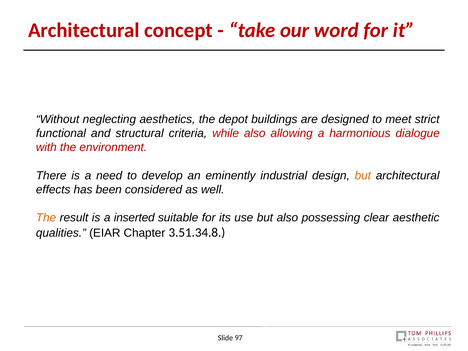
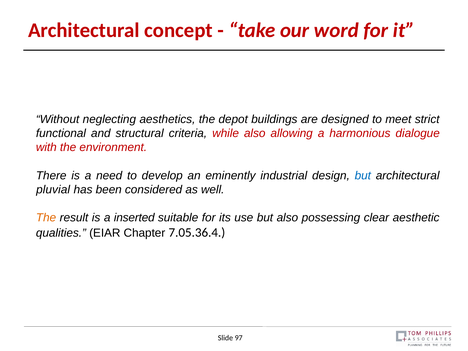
but colour: orange -> blue (363, 176)
effects: effects -> pluvial (53, 190)
3.51.34.8: 3.51.34.8 -> 7.05.36.4 (197, 233)
